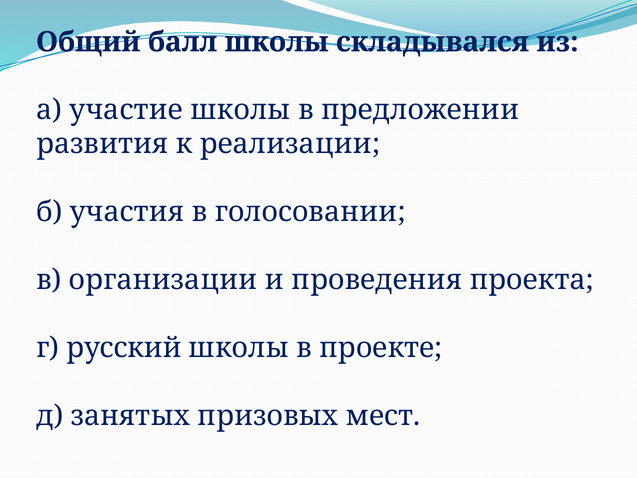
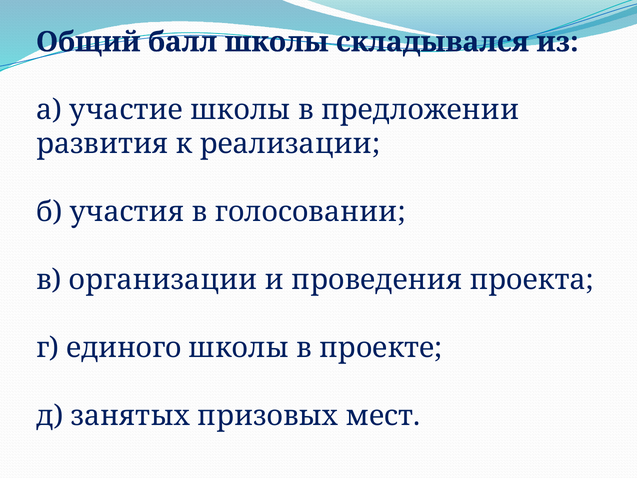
русский: русский -> единого (124, 348)
